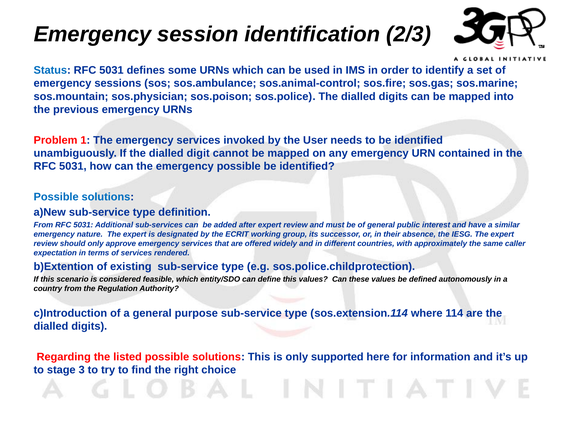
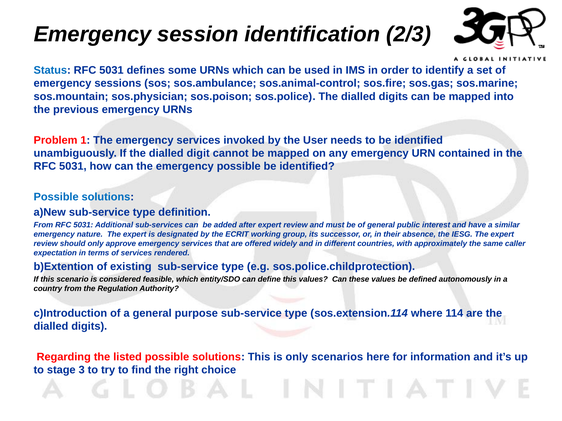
supported: supported -> scenarios (337, 357)
